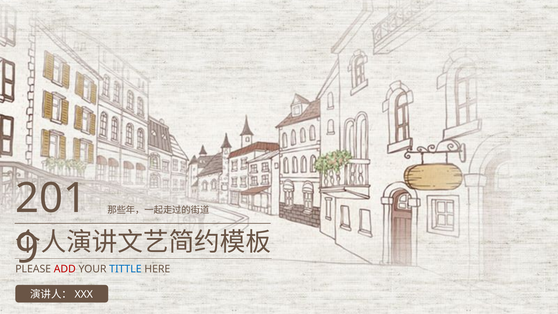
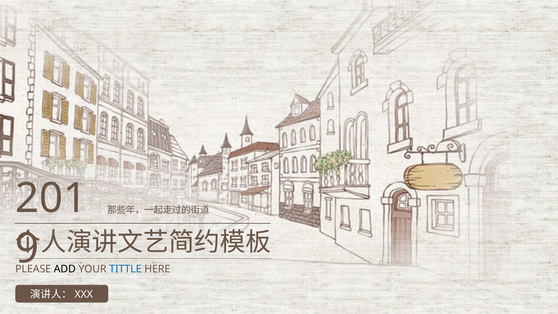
ADD colour: red -> black (65, 269)
